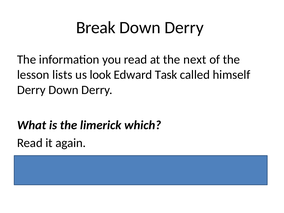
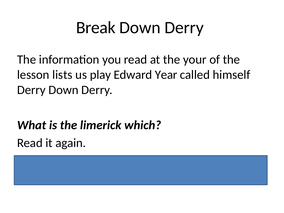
next: next -> your (195, 60)
look: look -> play (100, 75)
Task: Task -> Year (166, 75)
